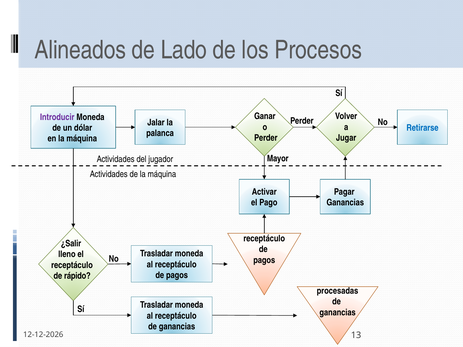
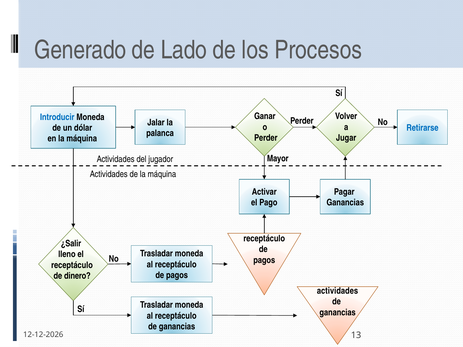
Alineados: Alineados -> Generado (80, 50)
Introducir colour: purple -> blue (57, 117)
rápido: rápido -> dinero (77, 276)
procesadas: procesadas -> actividades (337, 291)
